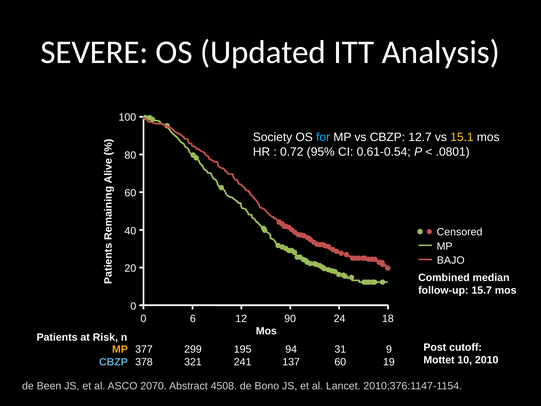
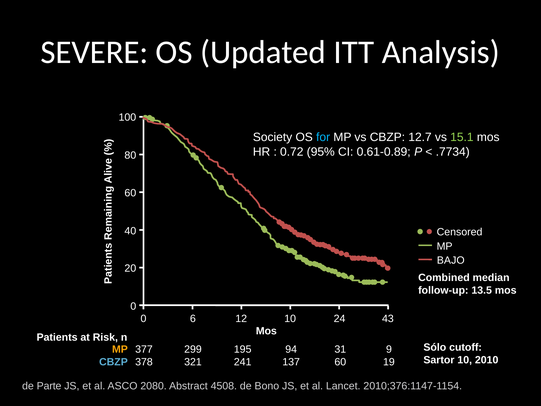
15.1 colour: yellow -> light green (462, 137)
0.61-0.54: 0.61-0.54 -> 0.61-0.89 (384, 152)
.0801: .0801 -> .7734 (453, 152)
15.7: 15.7 -> 13.5 (482, 290)
12 90: 90 -> 10 (290, 319)
18: 18 -> 43 (388, 319)
Post: Post -> Sólo (435, 347)
Mottet: Mottet -> Sartor (439, 360)
Been: Been -> Parte (49, 386)
2070: 2070 -> 2080 (154, 386)
